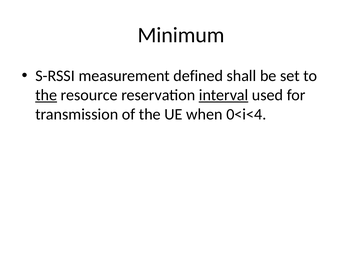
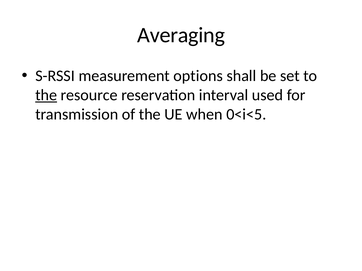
Minimum: Minimum -> Averaging (181, 35)
defined: defined -> options (198, 76)
interval underline: present -> none (224, 95)
0<i<4: 0<i<4 -> 0<i<5 (246, 115)
